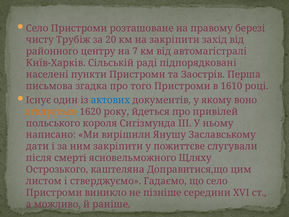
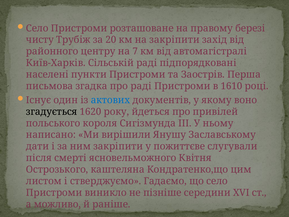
про того: того -> раді (141, 86)
згадується colour: orange -> black (52, 112)
Щляху: Щляху -> Квітня (195, 158)
Доправитися,що: Доправитися,що -> Кондратенко,що (188, 169)
